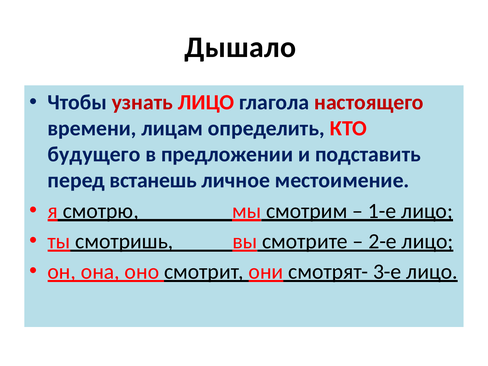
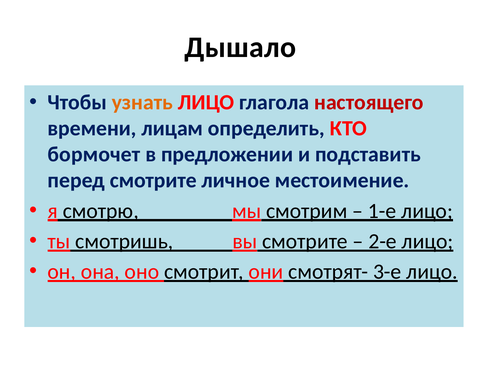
узнать colour: red -> orange (142, 102)
будущего: будущего -> бормочет (94, 154)
перед встанешь: встанешь -> смотрите (153, 180)
